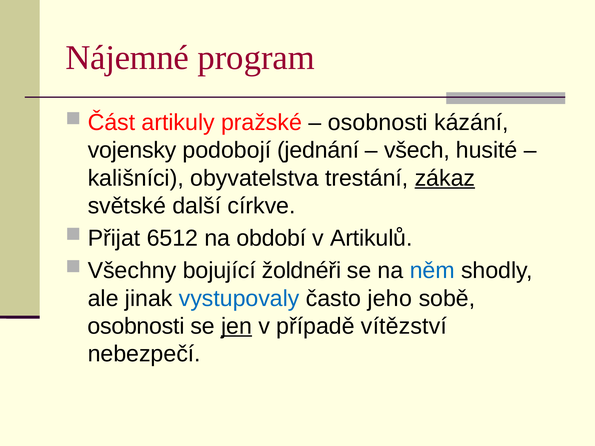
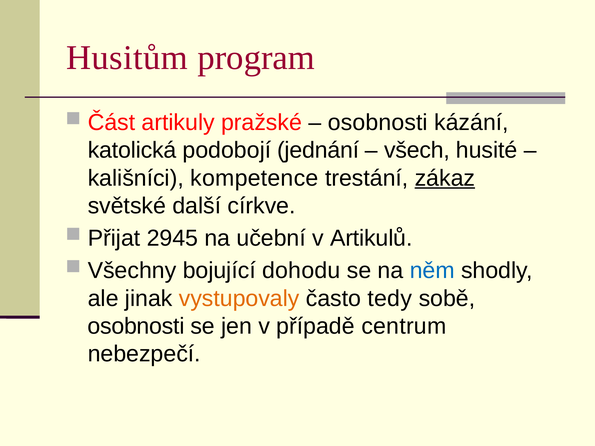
Nájemné: Nájemné -> Husitům (127, 58)
vojensky: vojensky -> katolická (132, 150)
obyvatelstva: obyvatelstva -> kompetence (254, 178)
6512: 6512 -> 2945 (172, 238)
období: období -> učební (271, 238)
žoldnéři: žoldnéři -> dohodu (301, 271)
vystupovaly colour: blue -> orange (239, 299)
jeho: jeho -> tedy (390, 299)
jen underline: present -> none (237, 326)
vítězství: vítězství -> centrum (404, 326)
